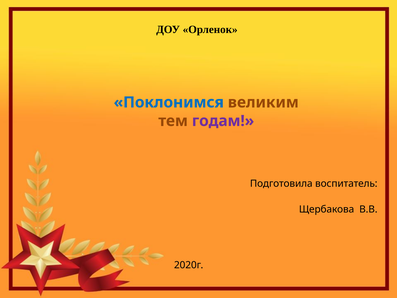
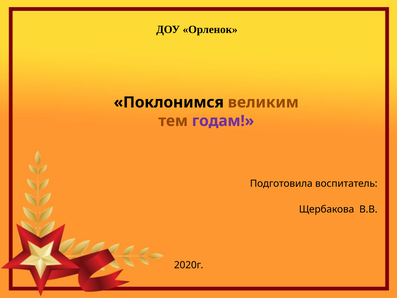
Поклонимся colour: blue -> black (169, 102)
